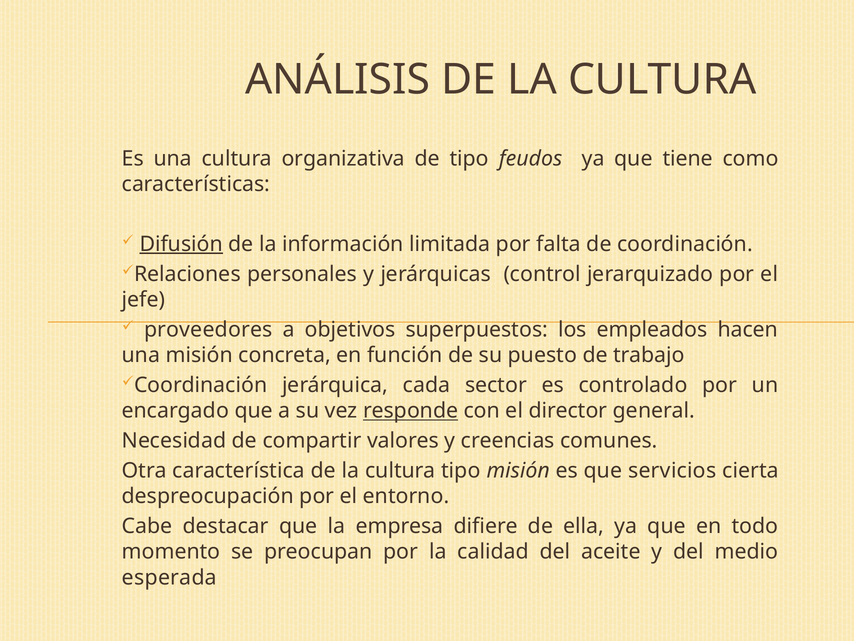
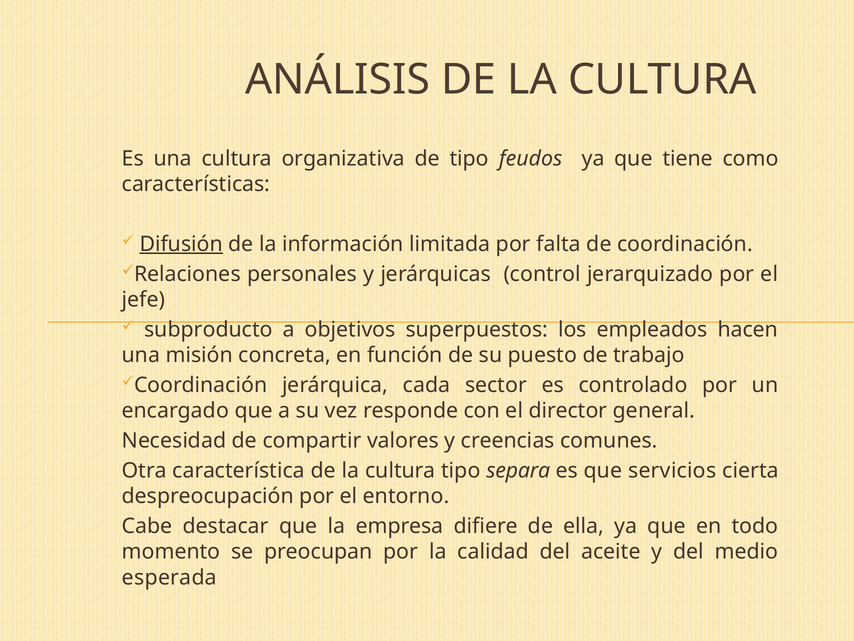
proveedores: proveedores -> subproducto (208, 329)
responde underline: present -> none (411, 411)
tipo misión: misión -> separa (518, 470)
